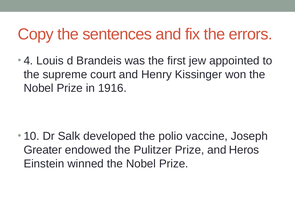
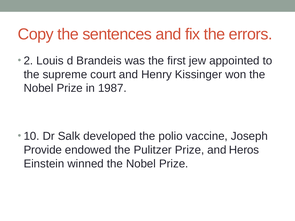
4: 4 -> 2 (28, 61)
1916: 1916 -> 1987 (112, 88)
Greater: Greater -> Provide (43, 150)
